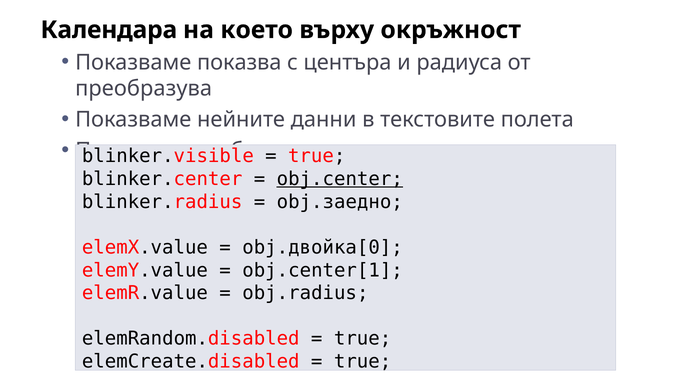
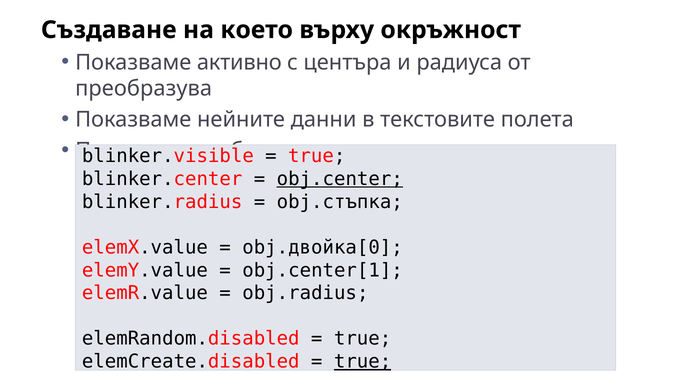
Календара: Календара -> Създаване (109, 30)
показва: показва -> активно (239, 62)
obj.заедно: obj.заедно -> obj.стъпка (340, 202)
true underline: none -> present (363, 361)
